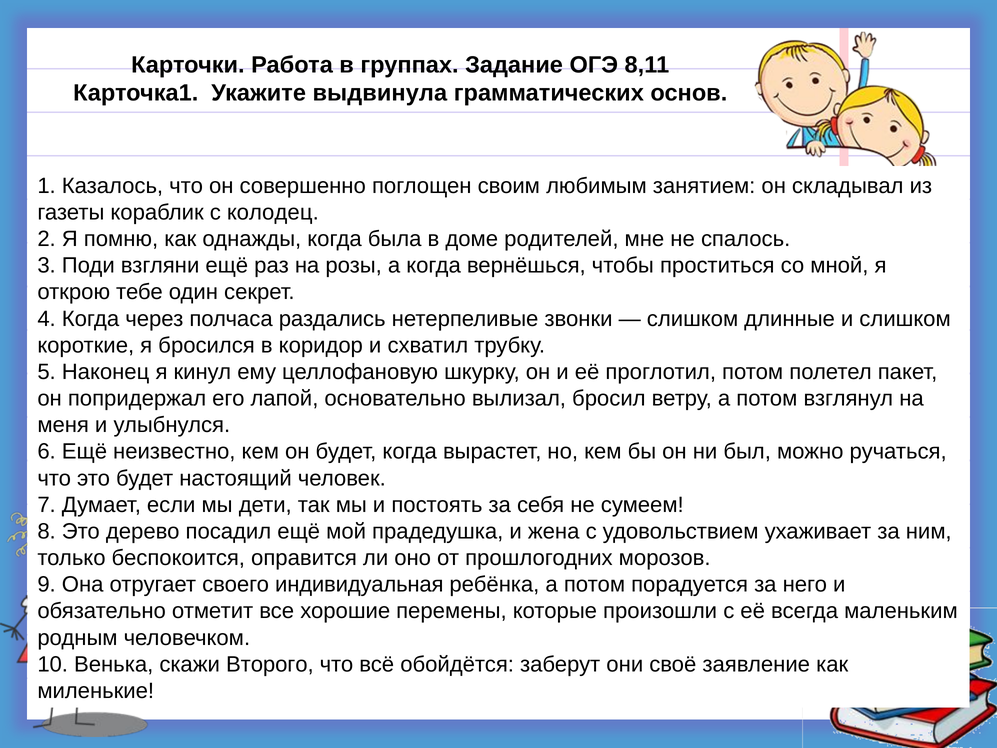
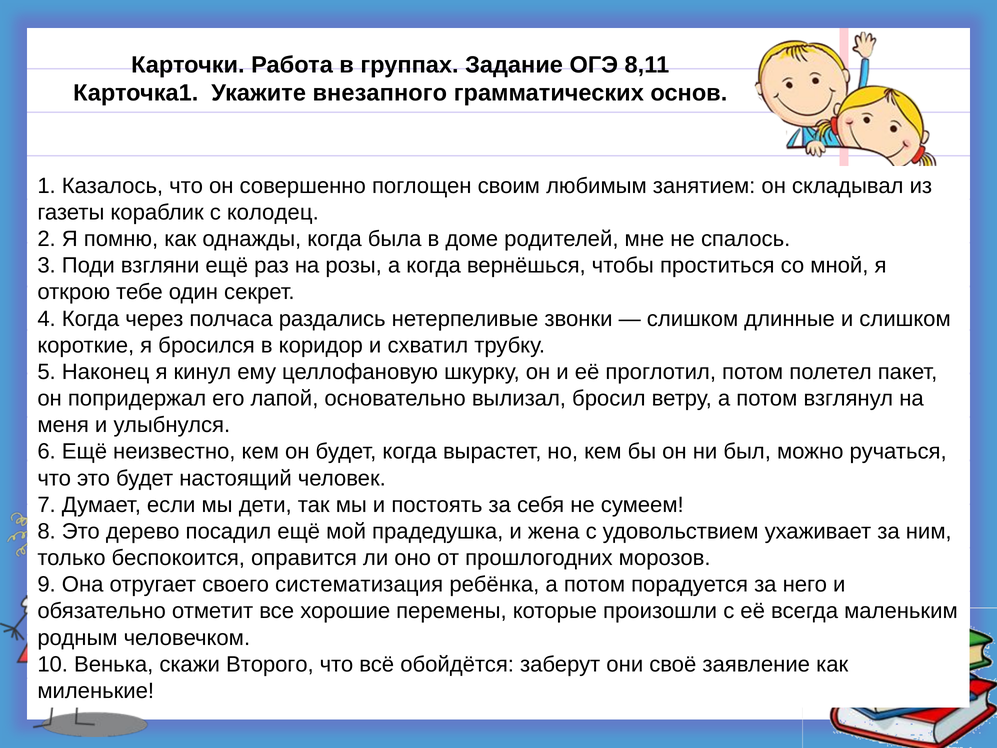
выдвинула: выдвинула -> внезапного (380, 93)
индивидуальная: индивидуальная -> систематизация (359, 584)
